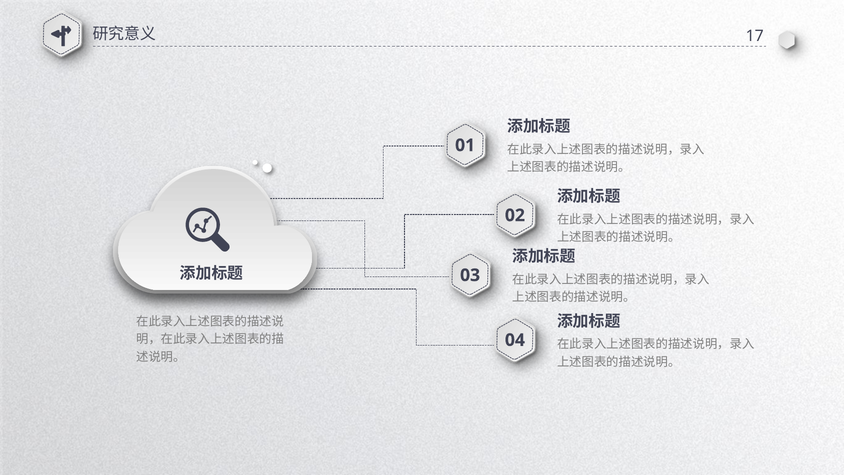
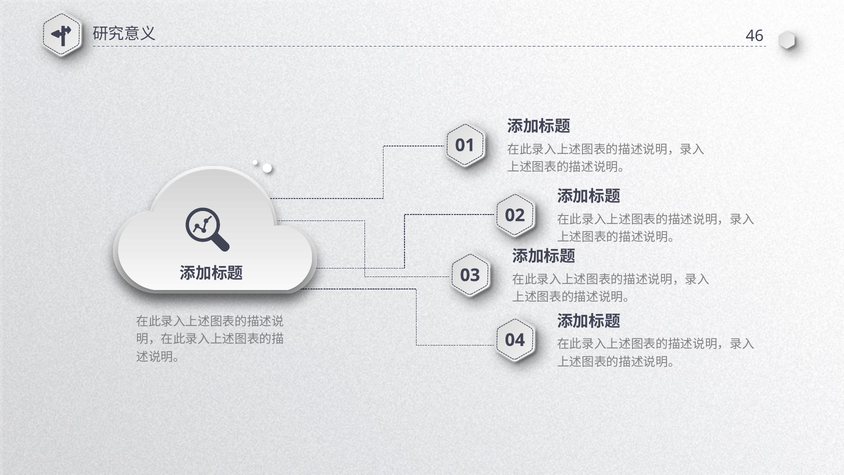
17: 17 -> 46 (755, 36)
